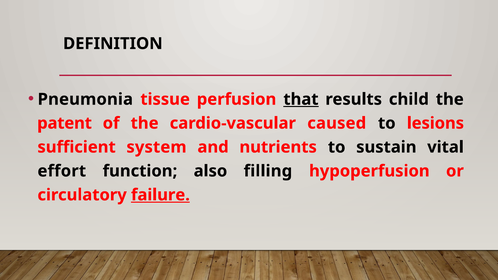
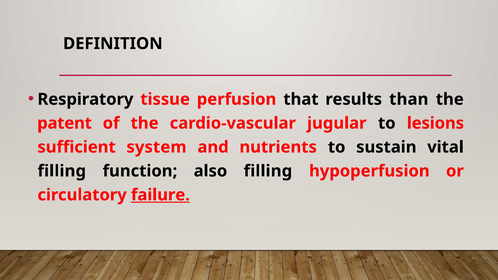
Pneumonia: Pneumonia -> Respiratory (85, 99)
that underline: present -> none (301, 99)
child: child -> than (409, 99)
caused: caused -> jugular (337, 123)
effort: effort -> filling (62, 171)
